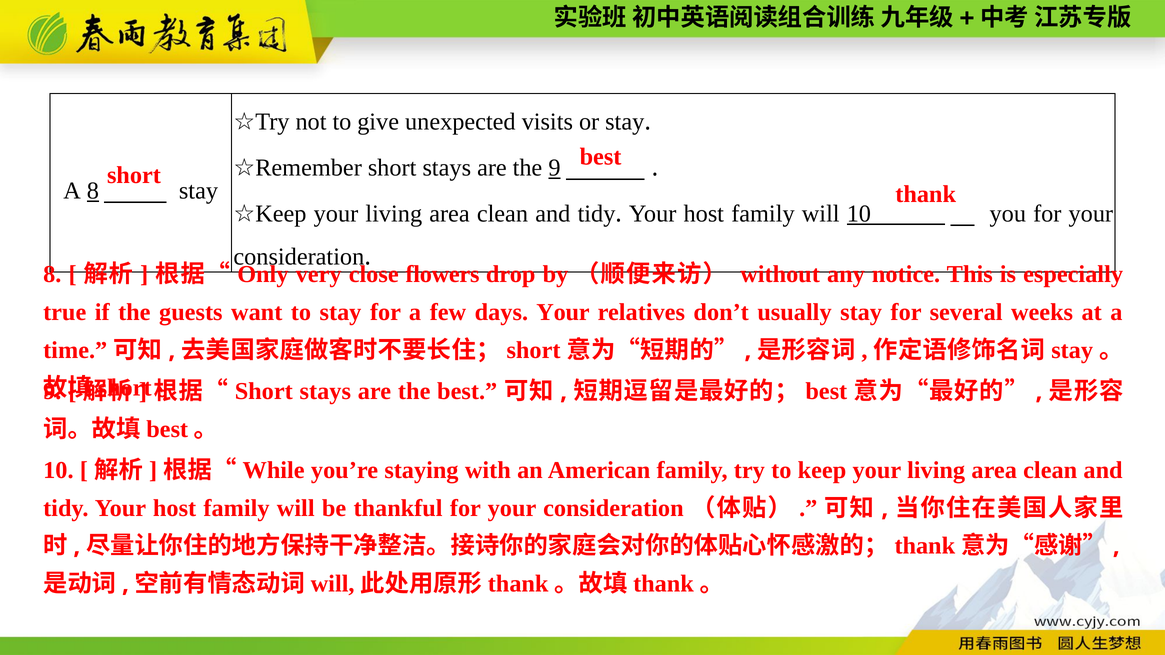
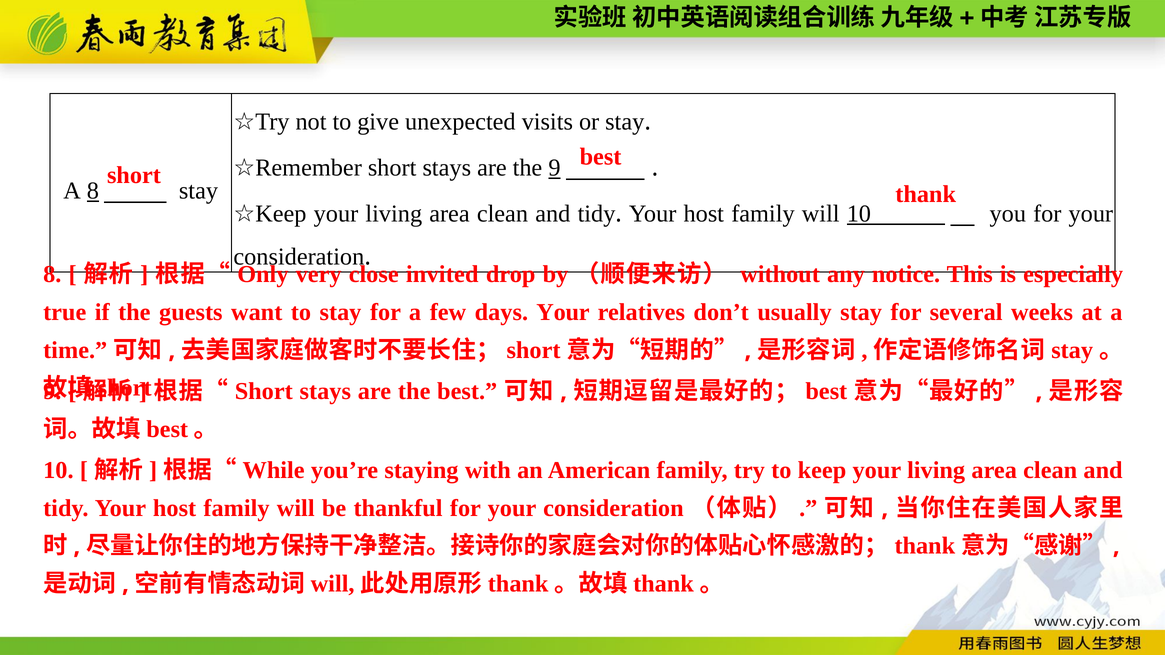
flowers: flowers -> invited (442, 275)
